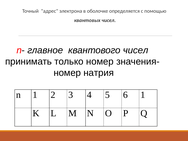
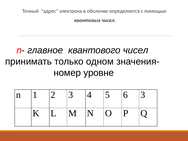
только номер: номер -> одном (100, 61)
натрия: натрия -> уровне (99, 73)
6 1: 1 -> 3 (143, 95)
